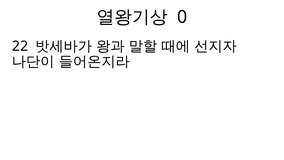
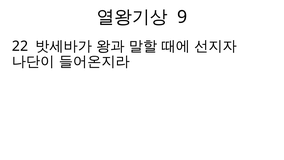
0: 0 -> 9 (182, 17)
